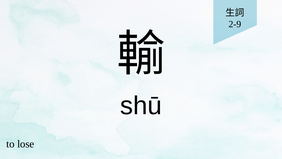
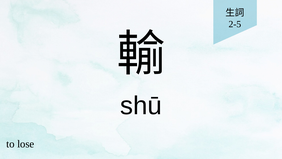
2-9: 2-9 -> 2-5 (235, 24)
